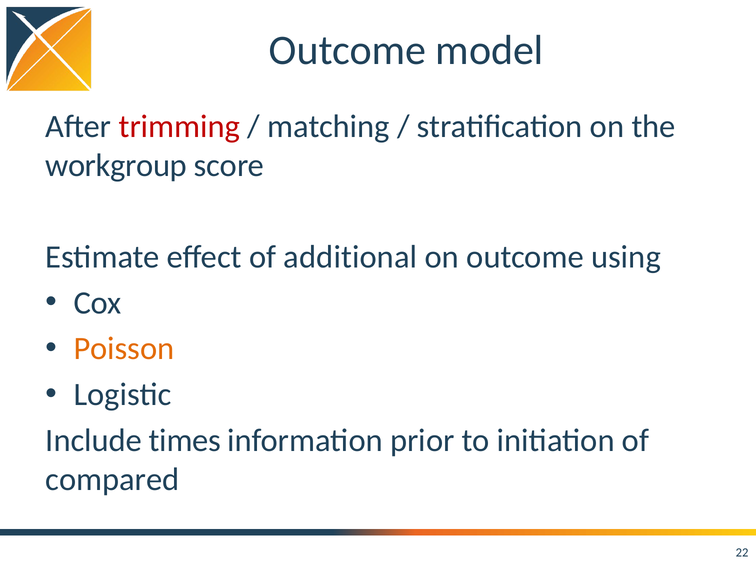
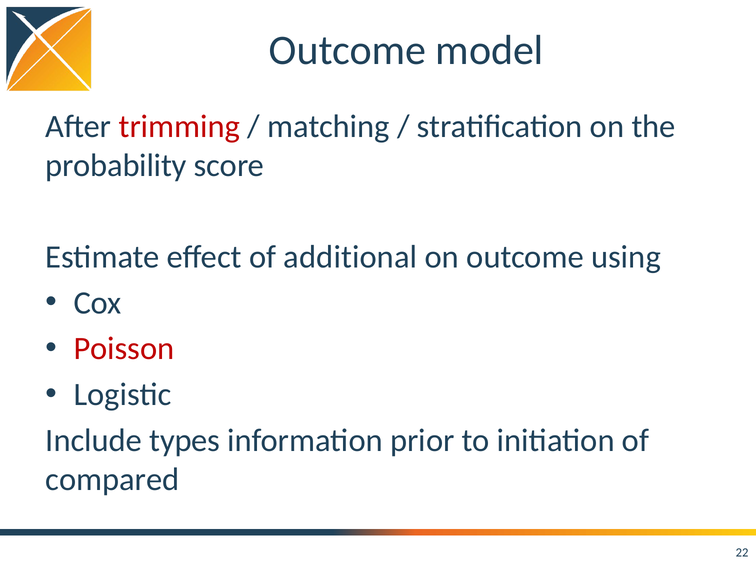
workgroup: workgroup -> probability (116, 165)
Poisson colour: orange -> red (124, 349)
times: times -> types (185, 440)
